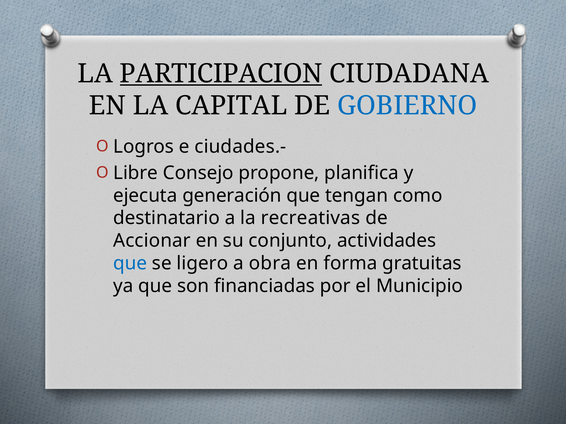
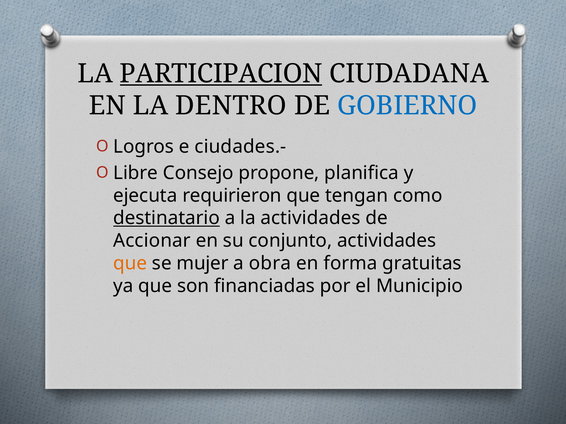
CAPITAL: CAPITAL -> DENTRO (231, 106)
generación: generación -> requirieron (232, 196)
destinatario underline: none -> present (166, 218)
la recreativas: recreativas -> actividades (311, 218)
que colour: blue -> orange (130, 264)
ligero: ligero -> mujer (203, 264)
